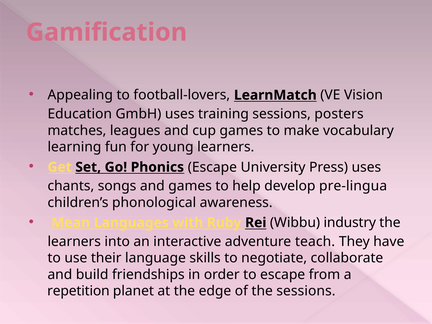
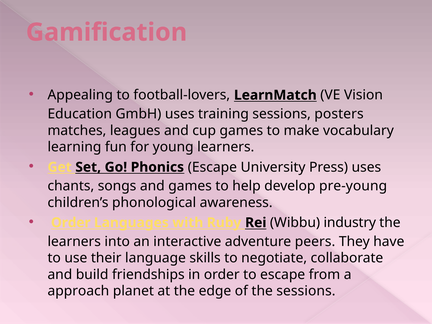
pre-lingua: pre-lingua -> pre-young (353, 186)
Mean: Mean -> Order (71, 223)
teach: teach -> peers (315, 241)
repetition: repetition -> approach (78, 291)
